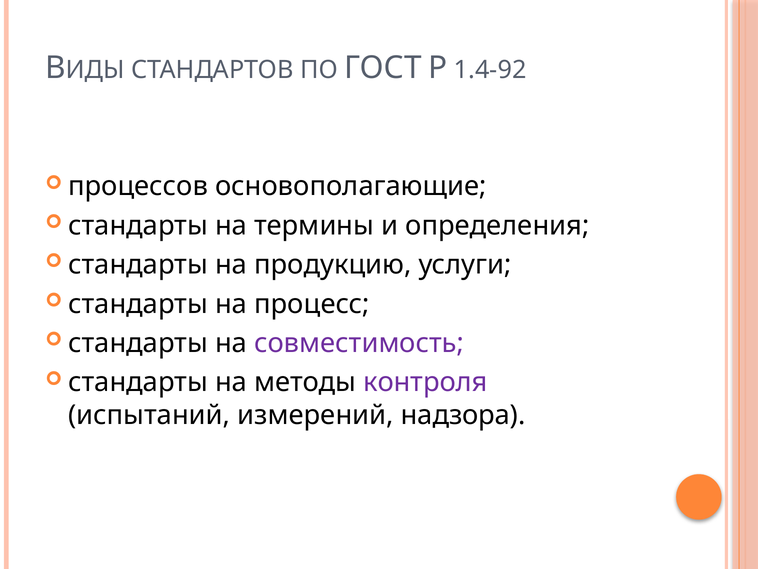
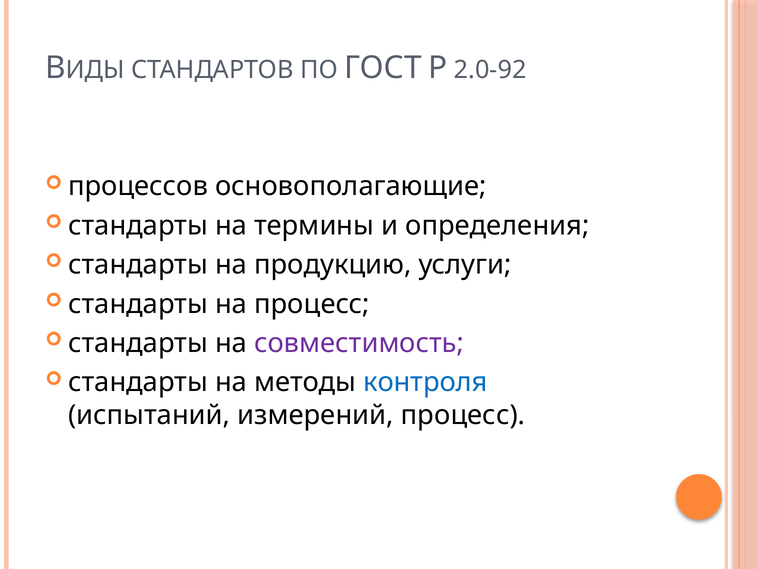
1.4-92: 1.4-92 -> 2.0-92 (490, 70)
контроля colour: purple -> blue (425, 382)
измерений надзора: надзора -> процесс (463, 415)
